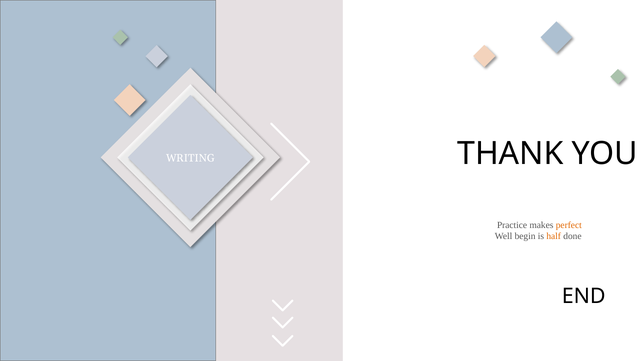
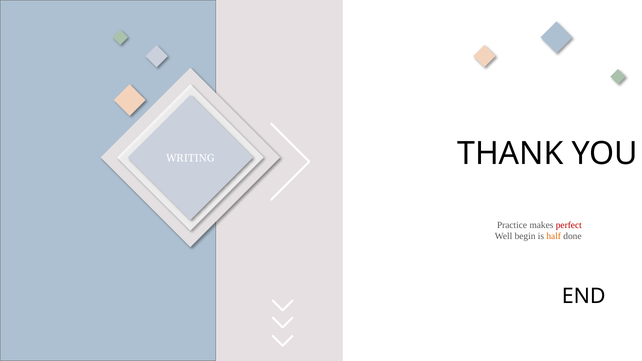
perfect colour: orange -> red (569, 225)
